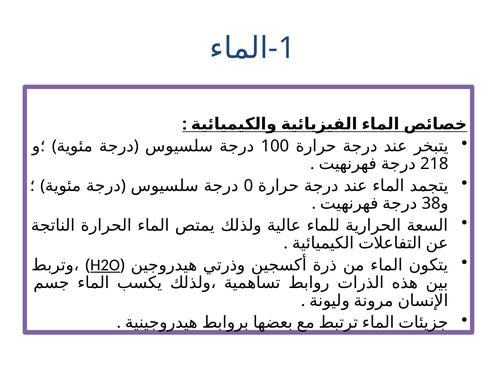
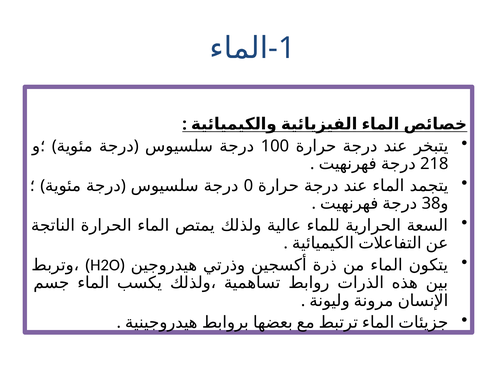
H2O underline: present -> none (105, 265)
